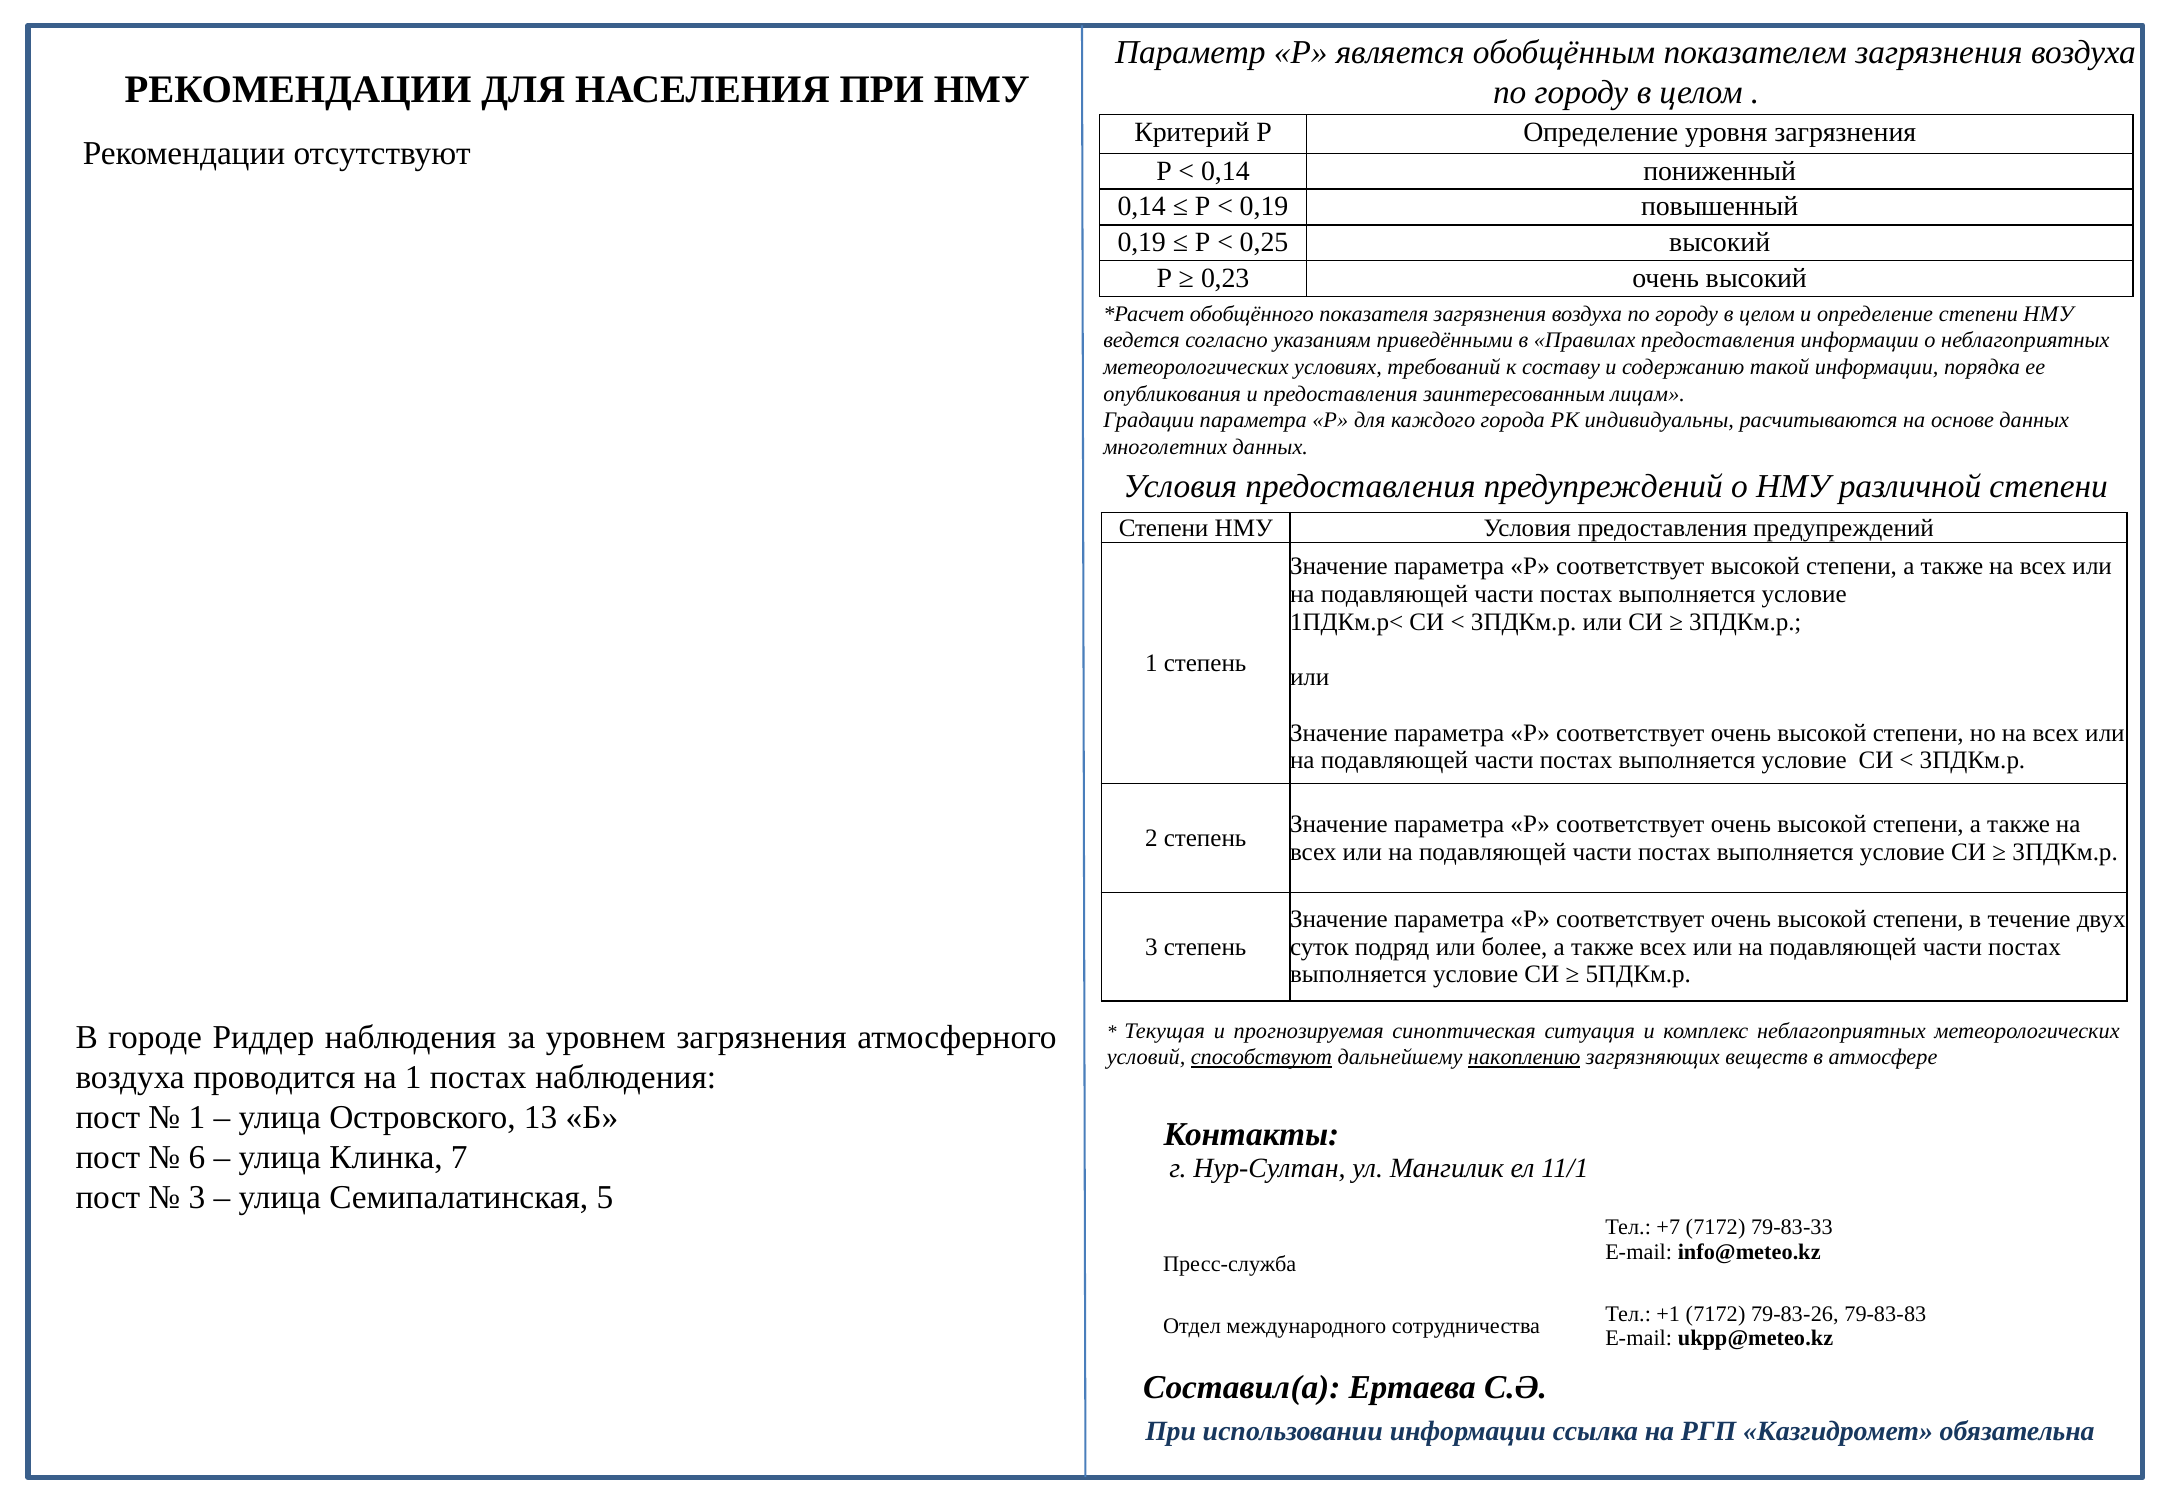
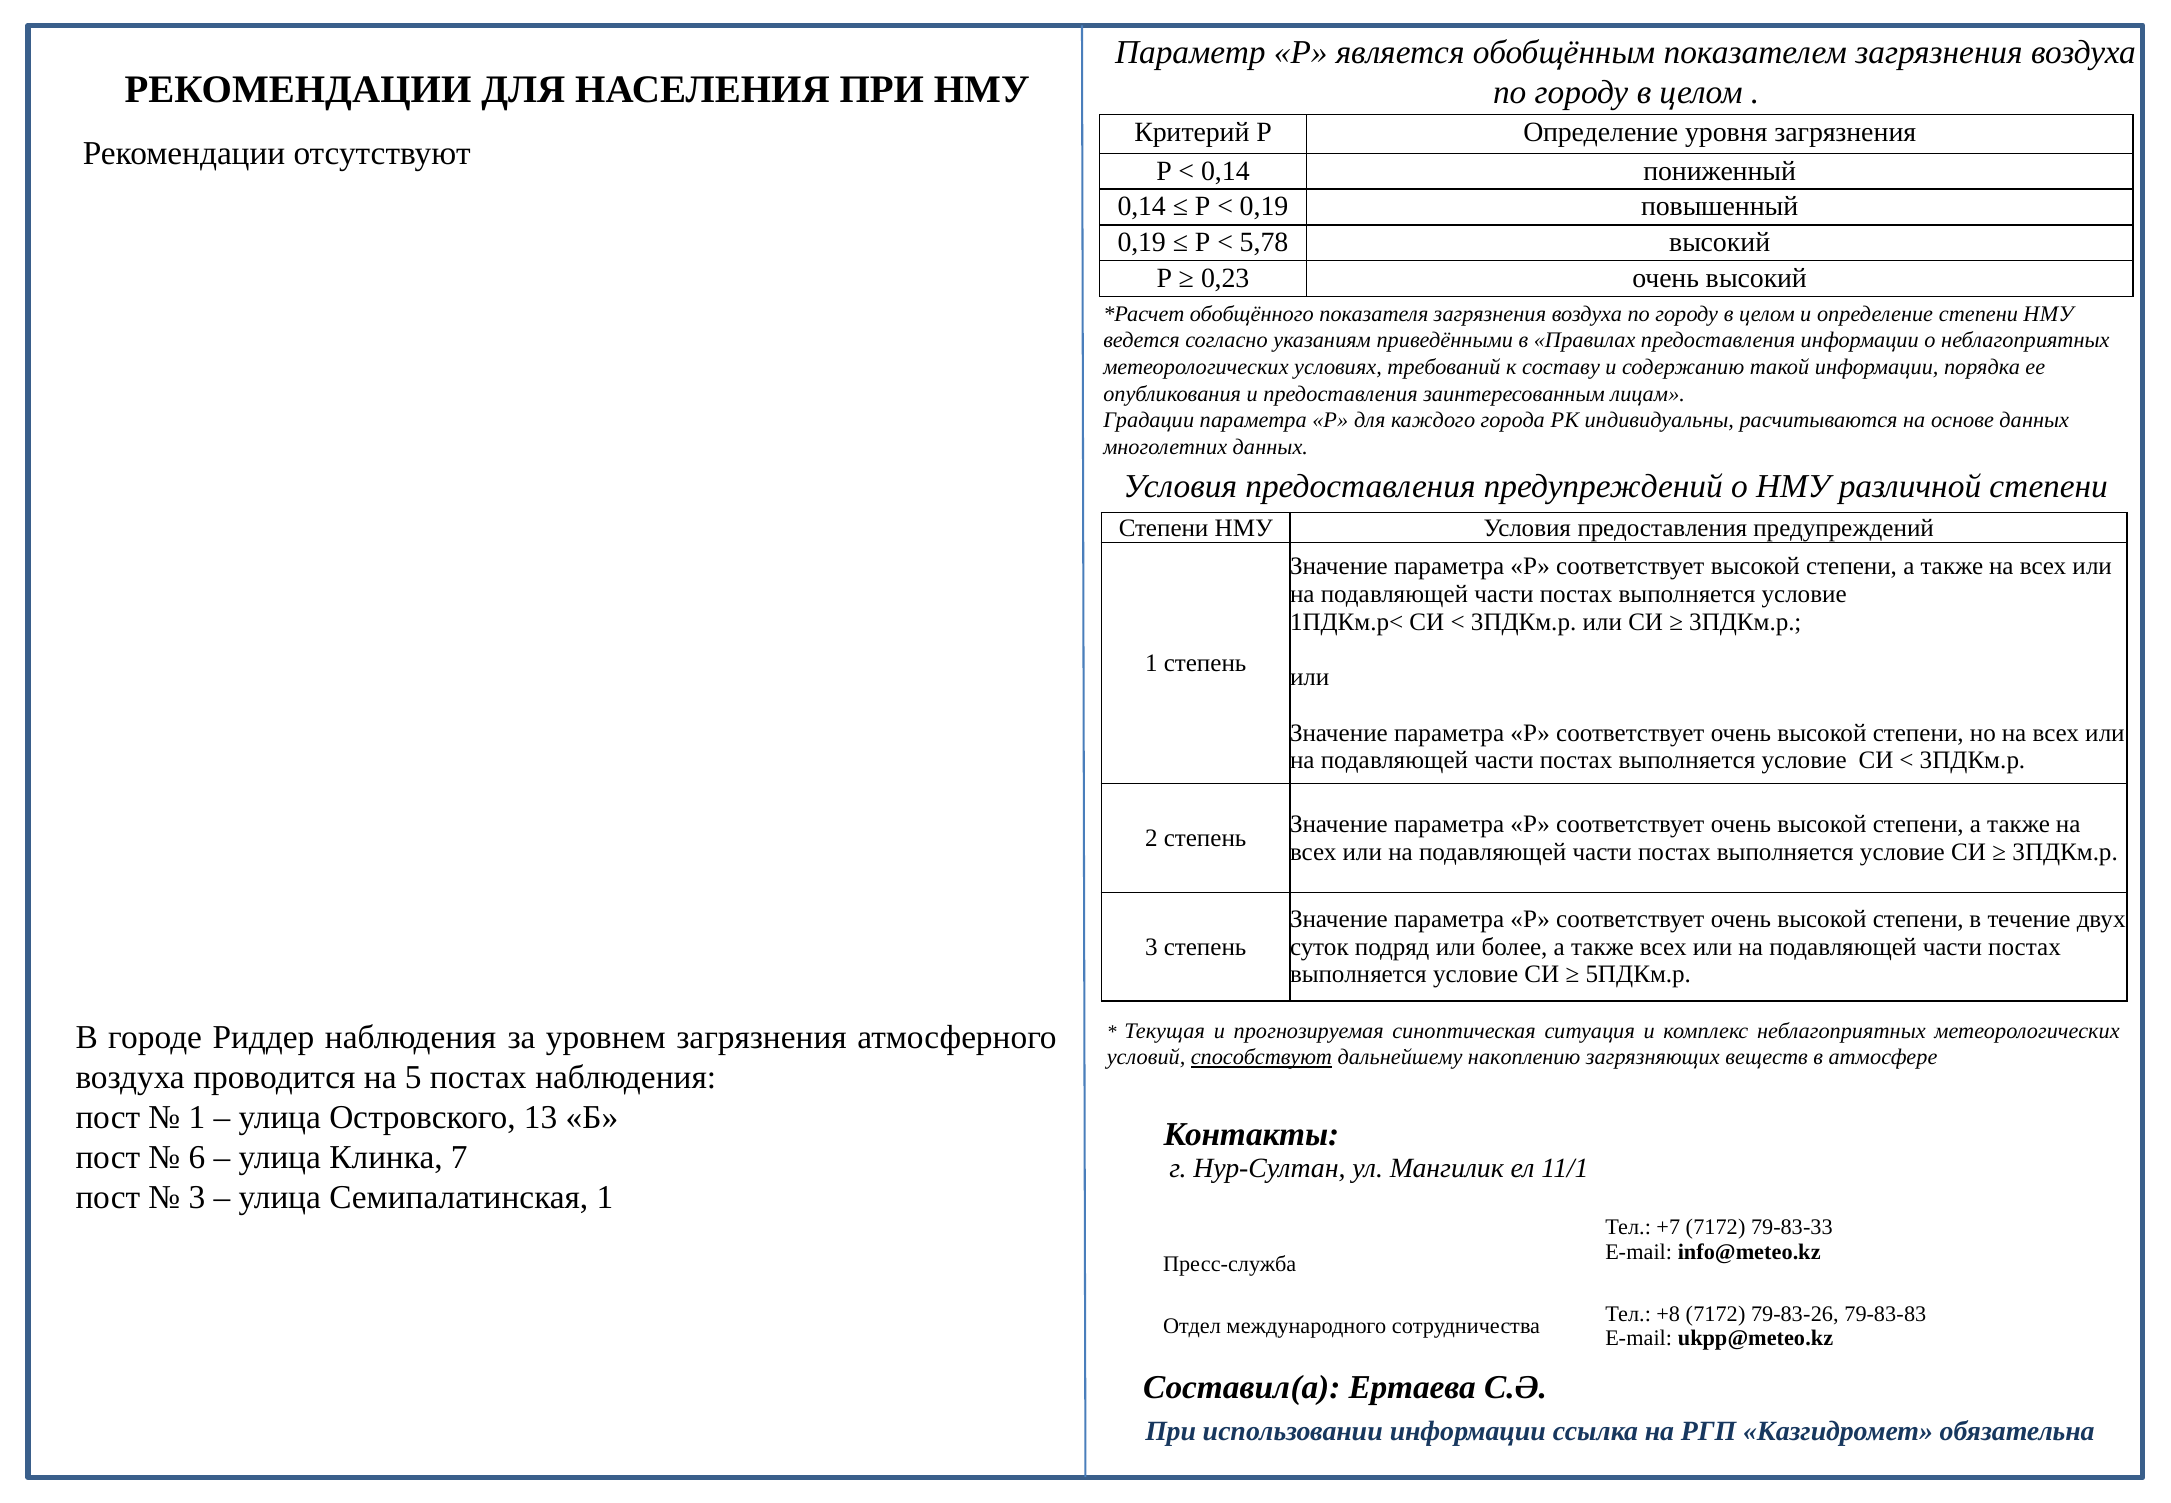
0,25: 0,25 -> 5,78 (1264, 243)
накоплению underline: present -> none (1524, 1057)
на 1: 1 -> 5 (413, 1078)
Семипалатинская 5: 5 -> 1 (605, 1198)
+1: +1 -> +8 (1668, 1314)
